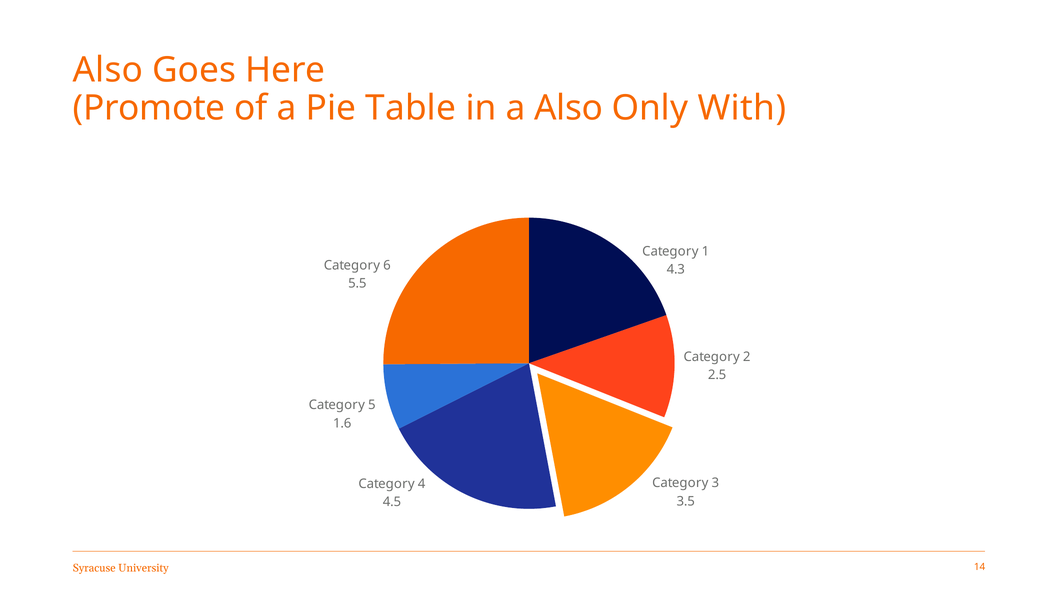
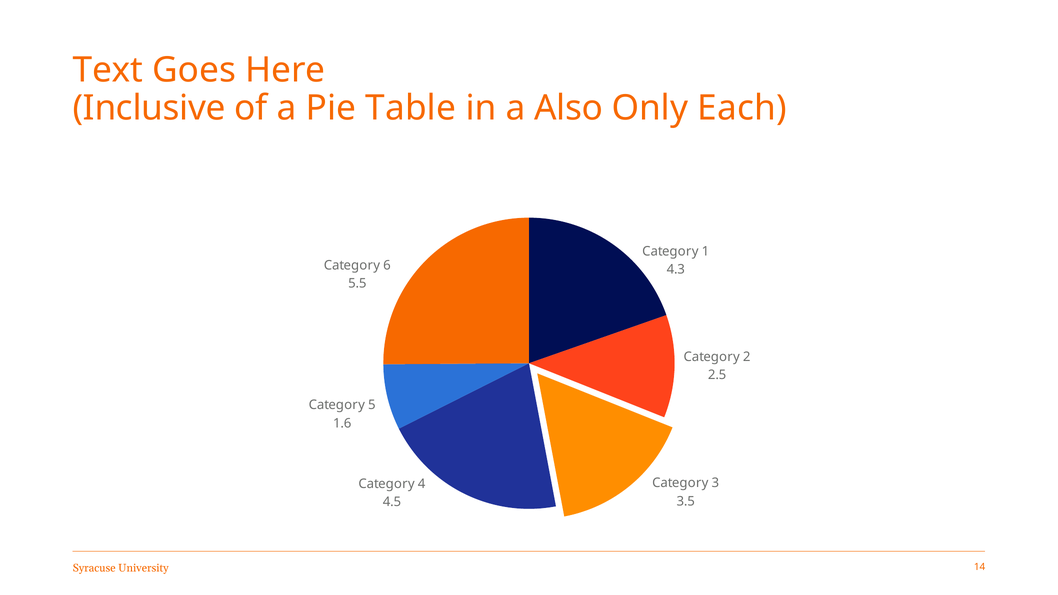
Also: Also -> Text (108, 70)
Promote: Promote -> Inclusive (149, 108)
With: With -> Each (742, 108)
